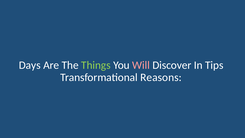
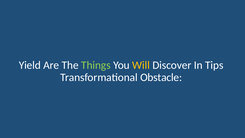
Days: Days -> Yield (30, 65)
Will colour: pink -> yellow (141, 65)
Reasons: Reasons -> Obstacle (161, 77)
